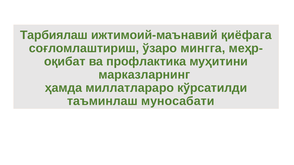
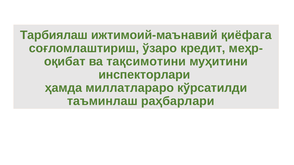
мингга: мингга -> кредит (203, 48)
профлактика: профлактика -> тақсимотини (146, 62)
марказларнинг: марказларнинг -> инспекторлари (144, 75)
муносабати: муносабати -> раҳбарлари (178, 101)
